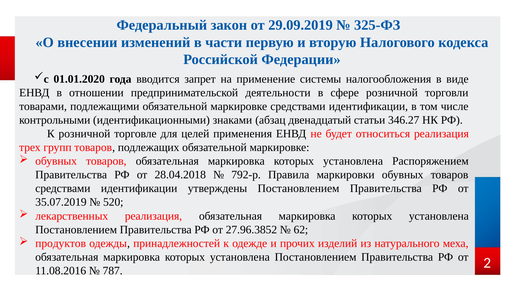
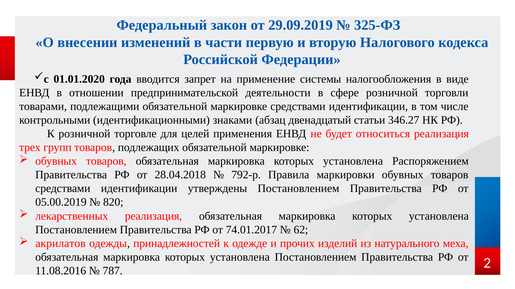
35.07.2019: 35.07.2019 -> 05.00.2019 (61, 203)
520: 520 -> 820 (113, 203)
27.96.3852: 27.96.3852 -> 74.01.2017 (251, 230)
продуктов: продуктов -> акрилатов (61, 244)
